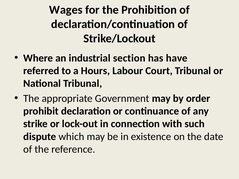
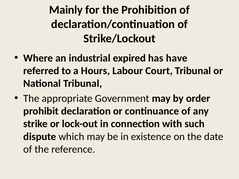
Wages: Wages -> Mainly (66, 10)
section: section -> expired (129, 58)
